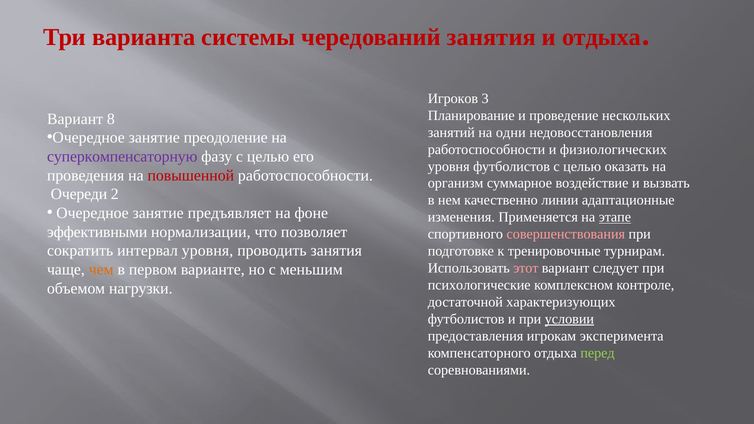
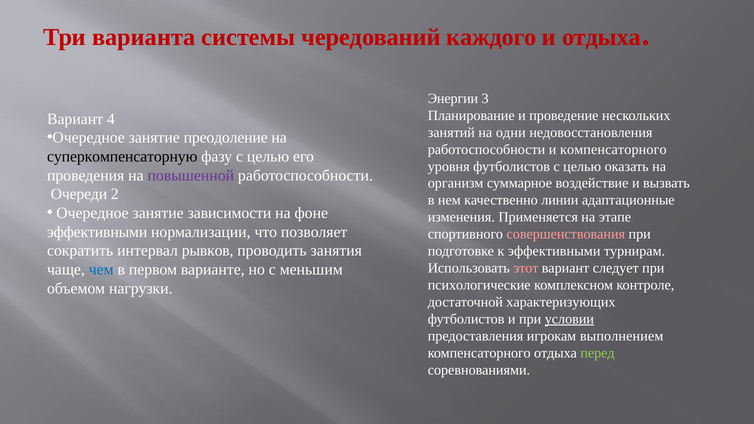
чередований занятия: занятия -> каждого (492, 37)
Игроков: Игроков -> Энергии (453, 99)
8: 8 -> 4 (111, 119)
и физиологических: физиологических -> компенсаторного (613, 149)
суперкомпенсаторную colour: purple -> black (122, 157)
повышенной colour: red -> purple (191, 175)
предъявляет: предъявляет -> зависимости (230, 213)
этапе underline: present -> none (615, 217)
интервал уровня: уровня -> рывков (208, 251)
к тренировочные: тренировочные -> эффективными (554, 251)
чем colour: orange -> blue (101, 270)
эксперимента: эксперимента -> выполнением (622, 336)
